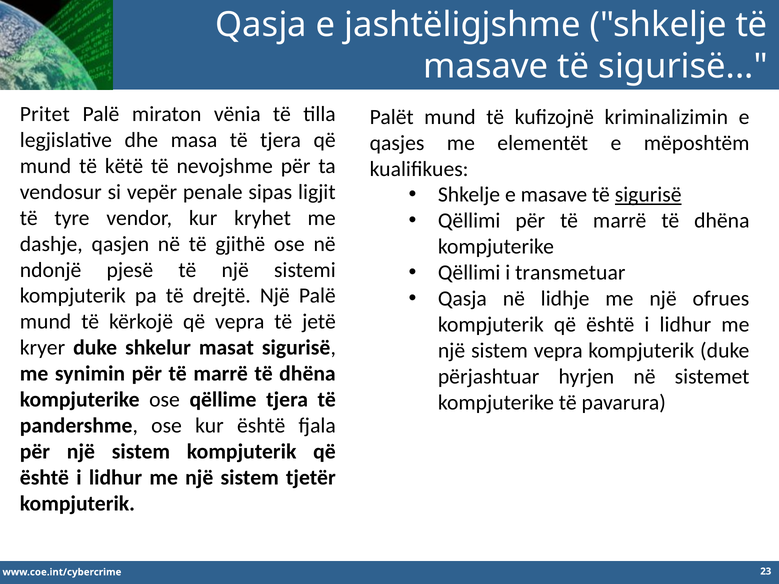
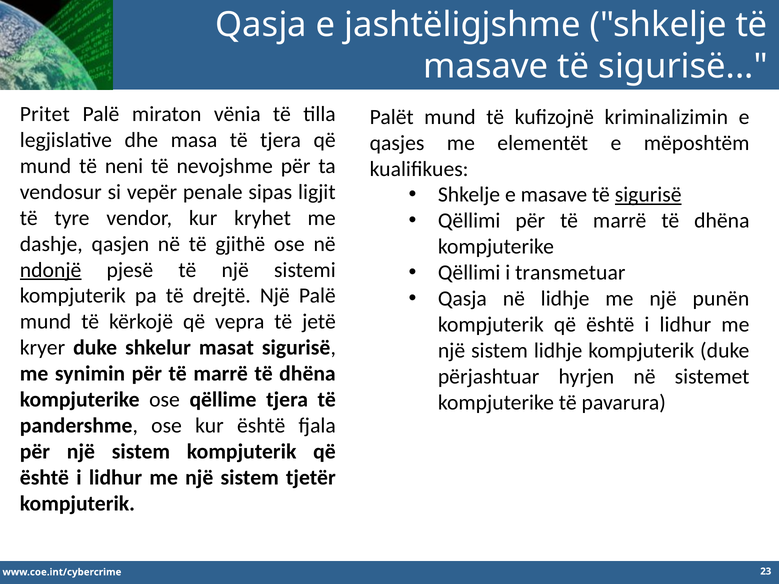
këtë: këtë -> neni (124, 166)
ndonjë underline: none -> present (51, 270)
ofrues: ofrues -> punën (721, 299)
sistem vepra: vepra -> lidhje (558, 351)
